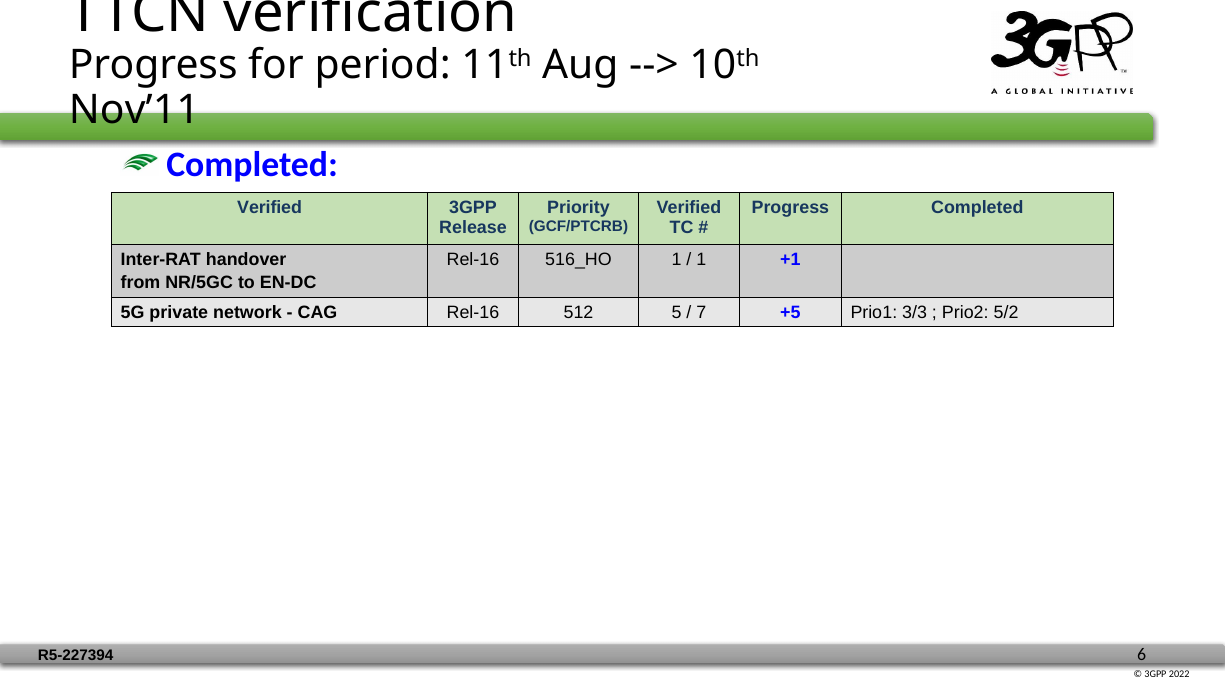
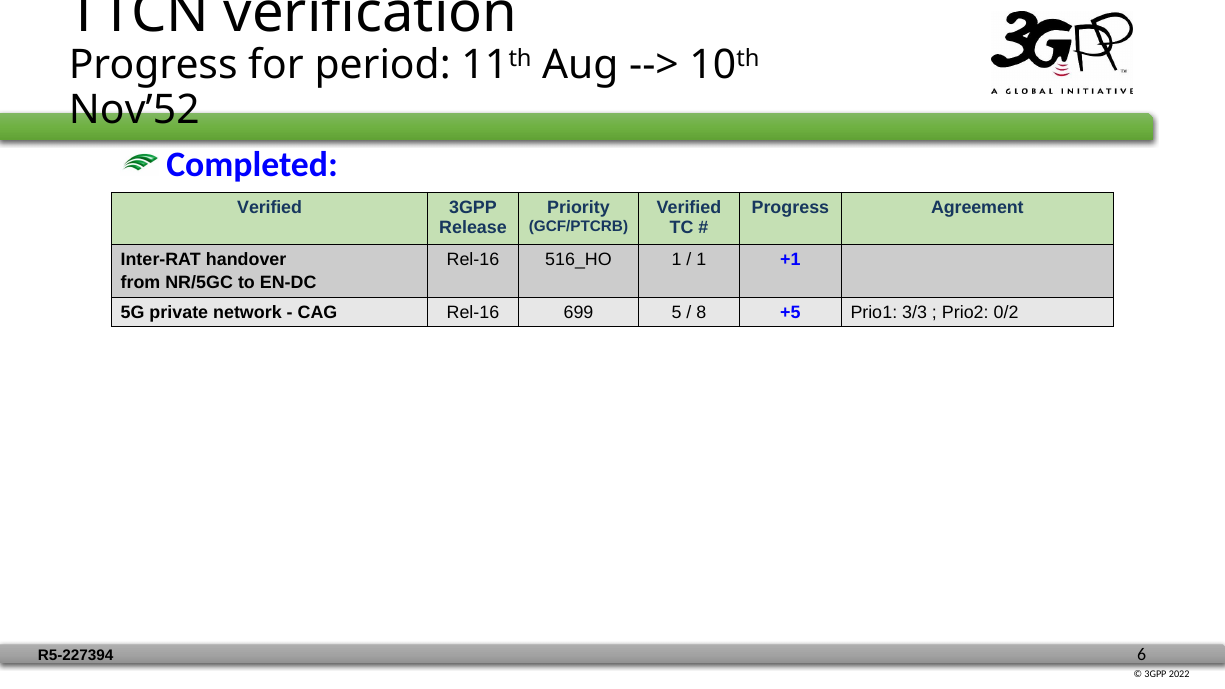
Nov’11: Nov’11 -> Nov’52 (134, 110)
Progress Completed: Completed -> Agreement (977, 207)
512: 512 -> 699 (578, 312)
7: 7 -> 8 (701, 312)
5/2: 5/2 -> 0/2 (1006, 312)
